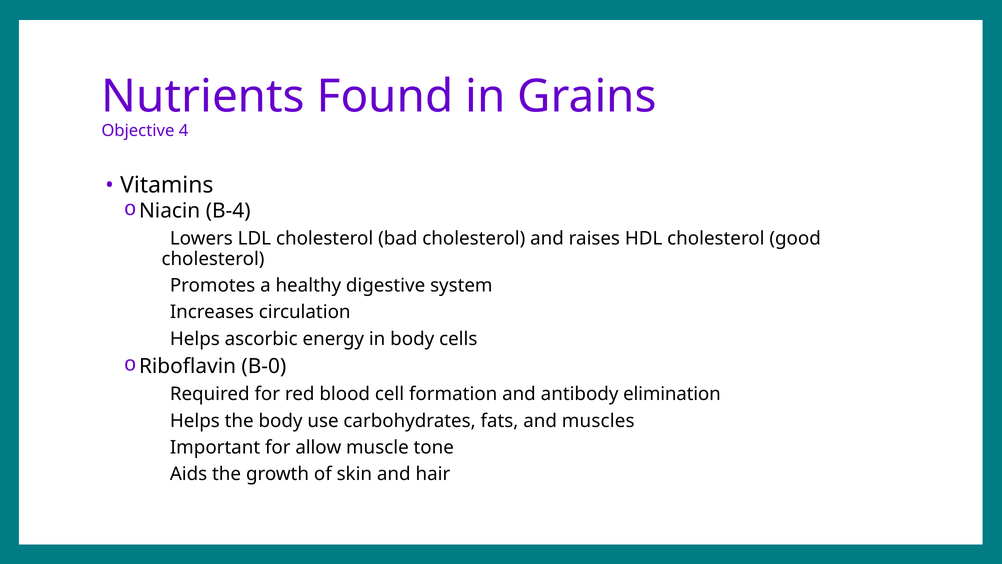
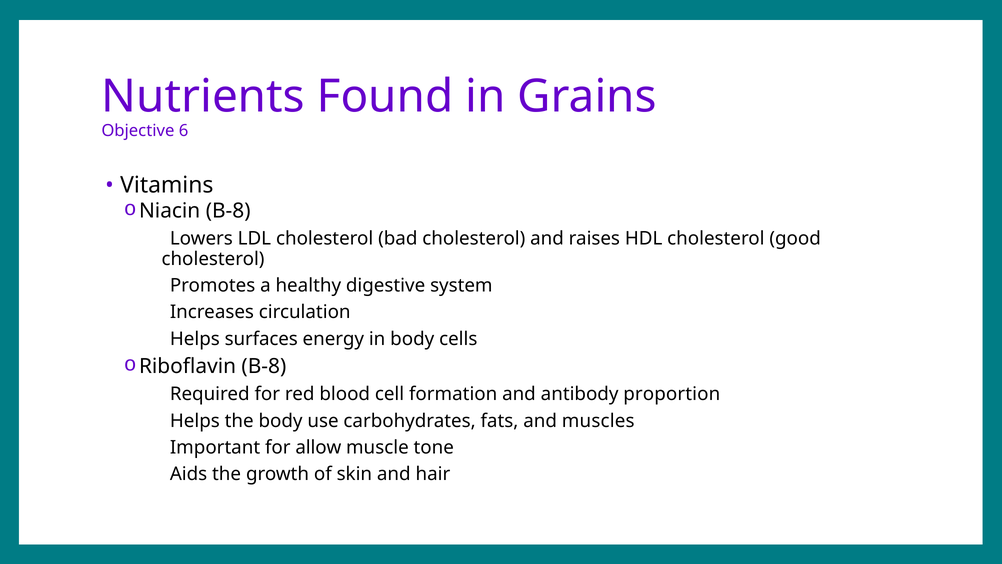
4: 4 -> 6 (184, 131)
Niacin B-4: B-4 -> B-8 (228, 211)
ascorbic: ascorbic -> surfaces (261, 339)
Riboflavin B-0: B-0 -> B-8 (264, 366)
elimination: elimination -> proportion (672, 394)
